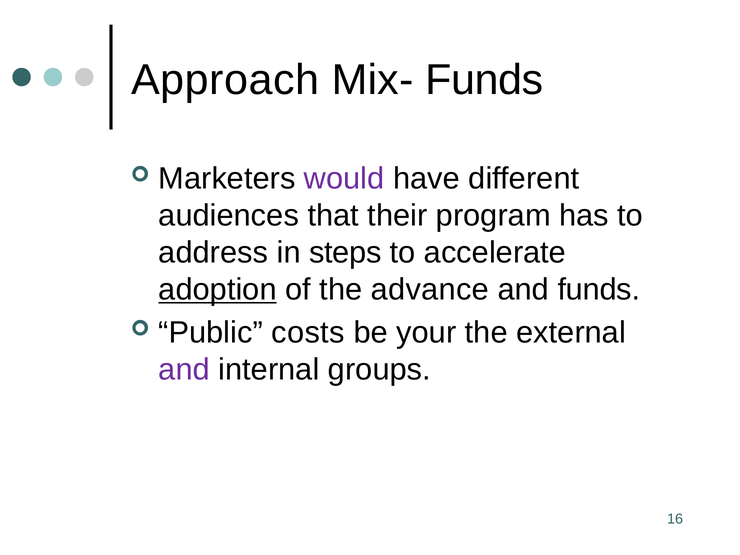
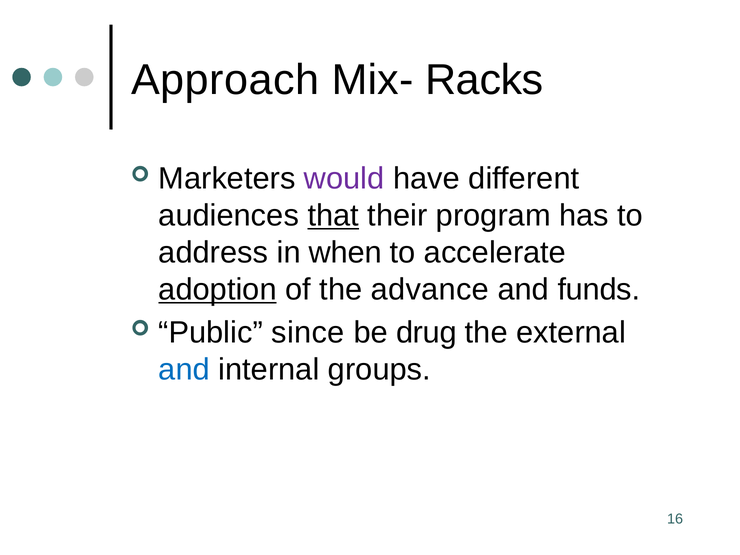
Mix- Funds: Funds -> Racks (484, 80)
that underline: none -> present (333, 216)
steps: steps -> when (345, 253)
costs: costs -> since (308, 333)
your: your -> drug (427, 333)
and colour: purple -> blue (184, 370)
